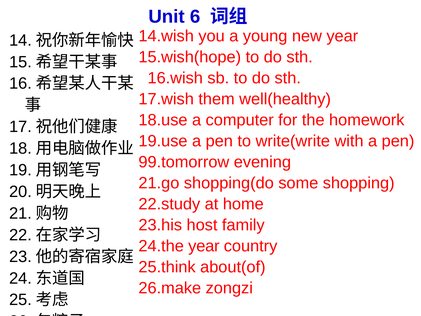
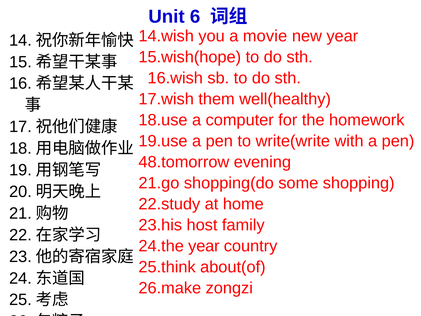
young: young -> movie (265, 36)
99.tomorrow: 99.tomorrow -> 48.tomorrow (184, 162)
